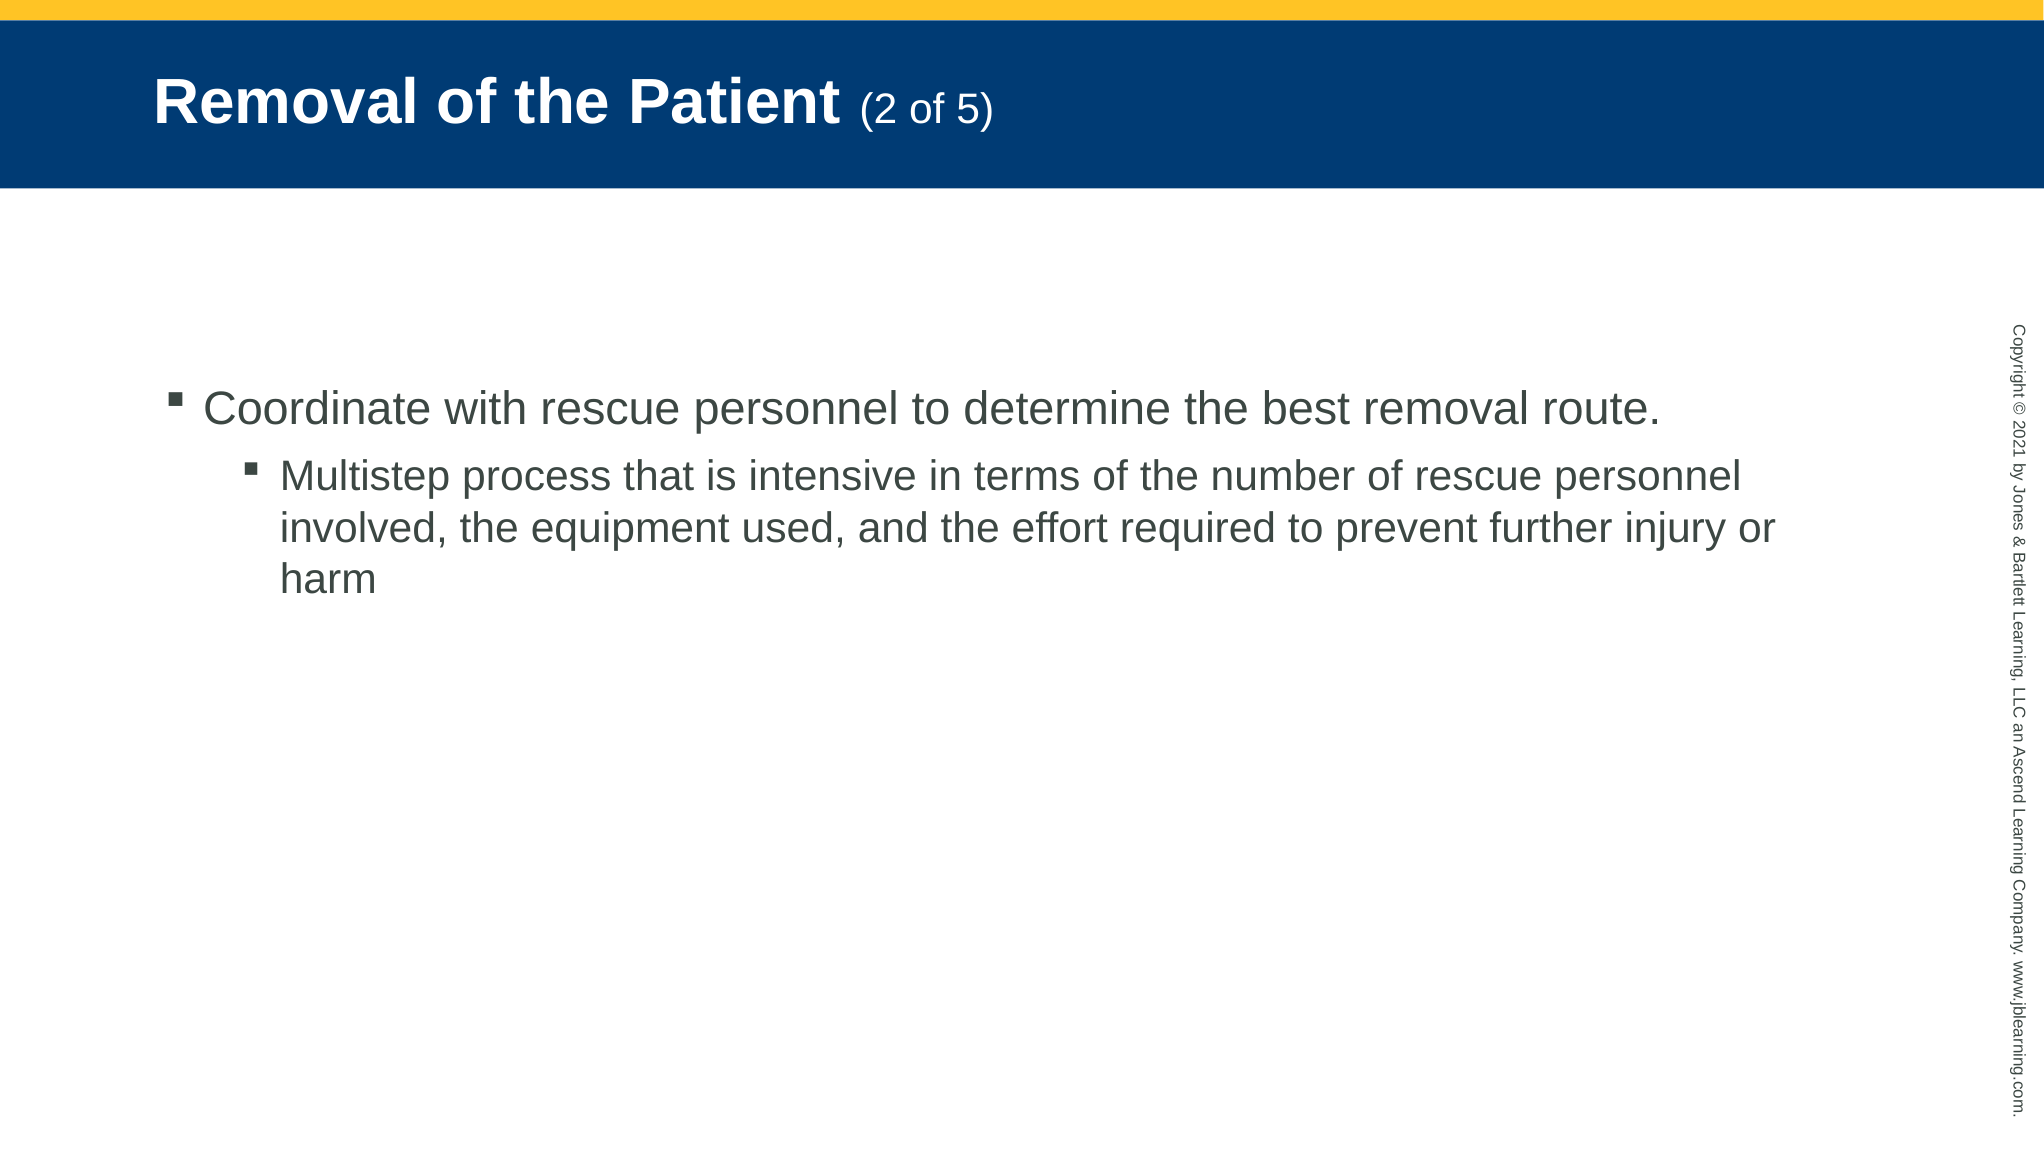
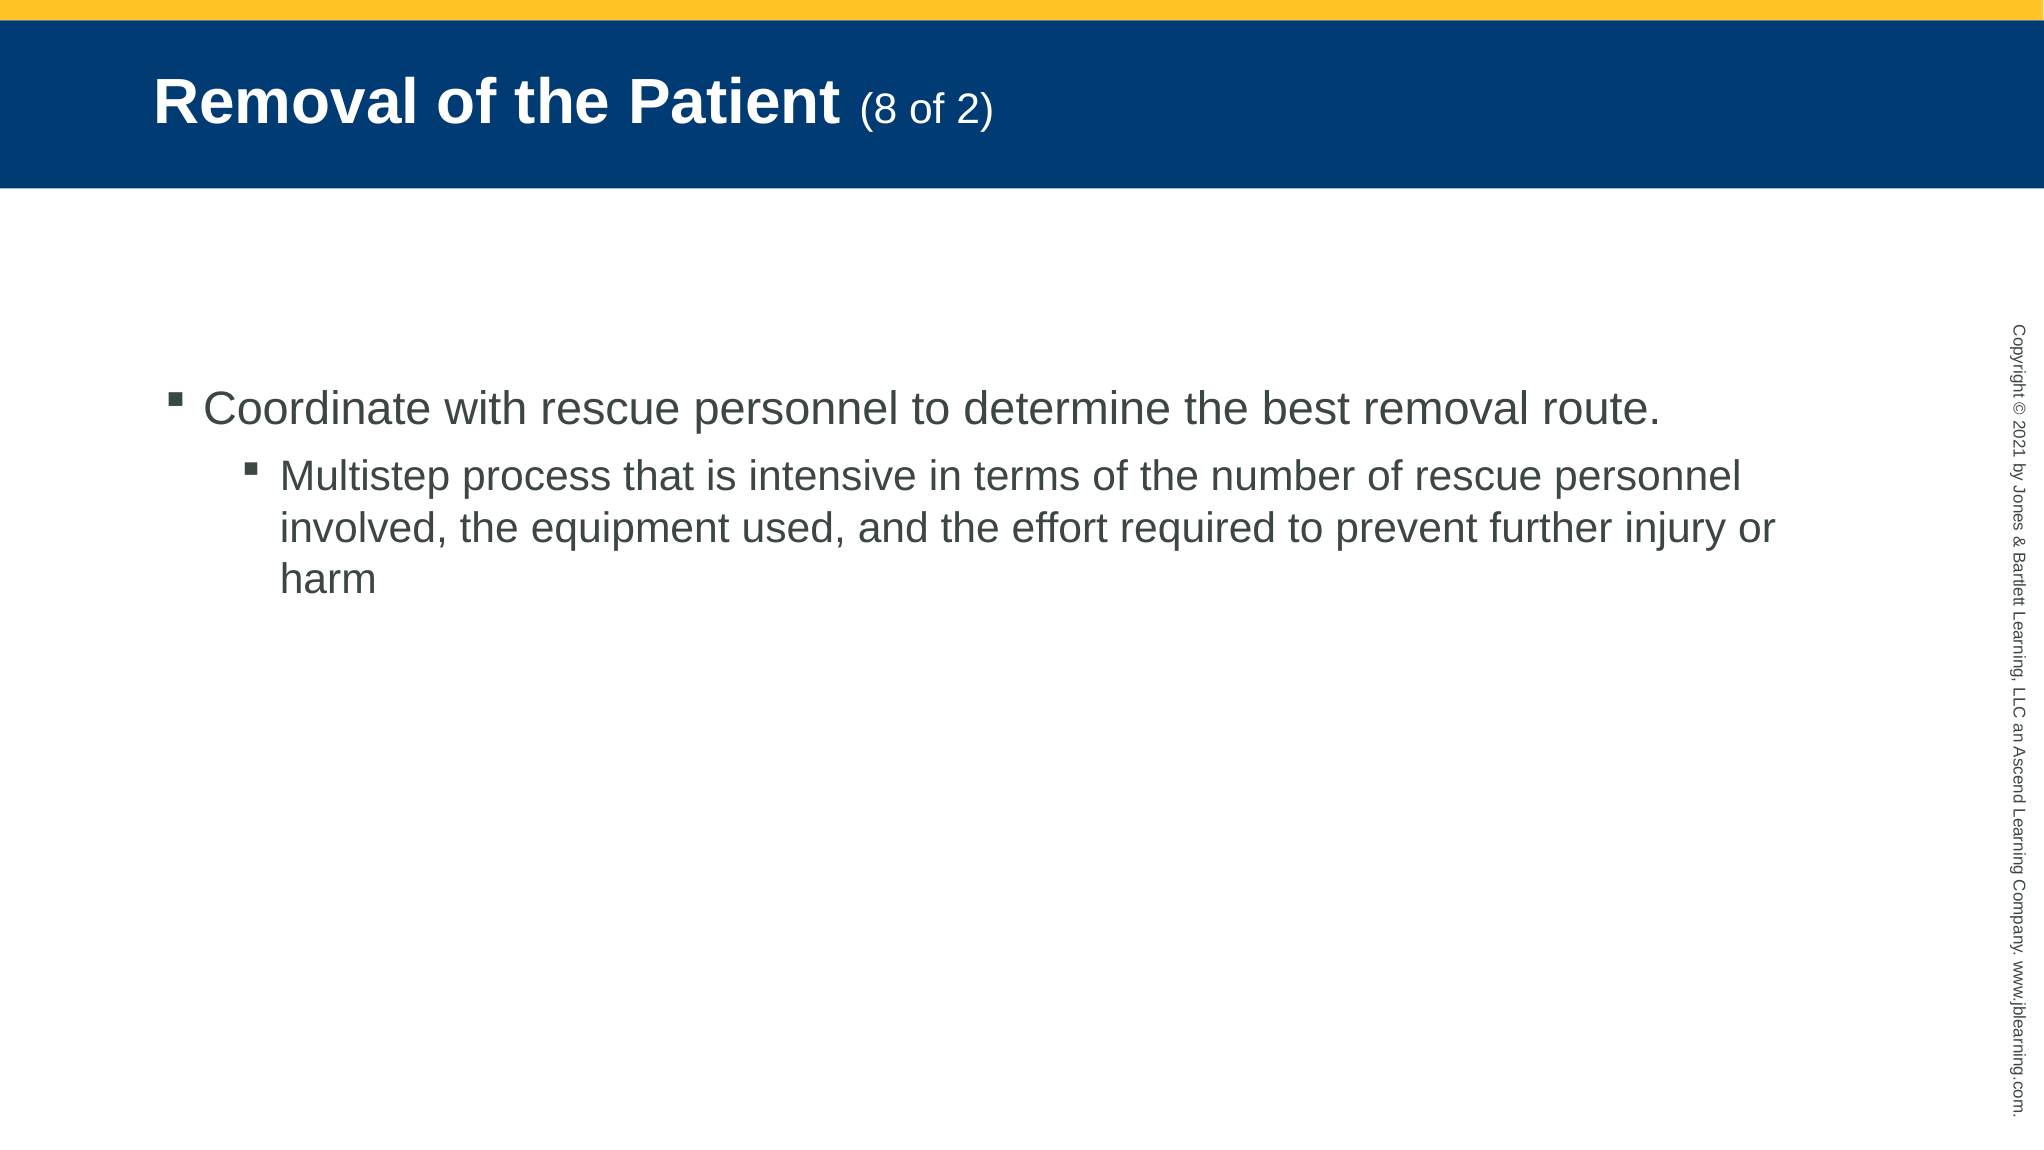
Patient 2: 2 -> 8 (878, 110)
of 5: 5 -> 2 (975, 110)
